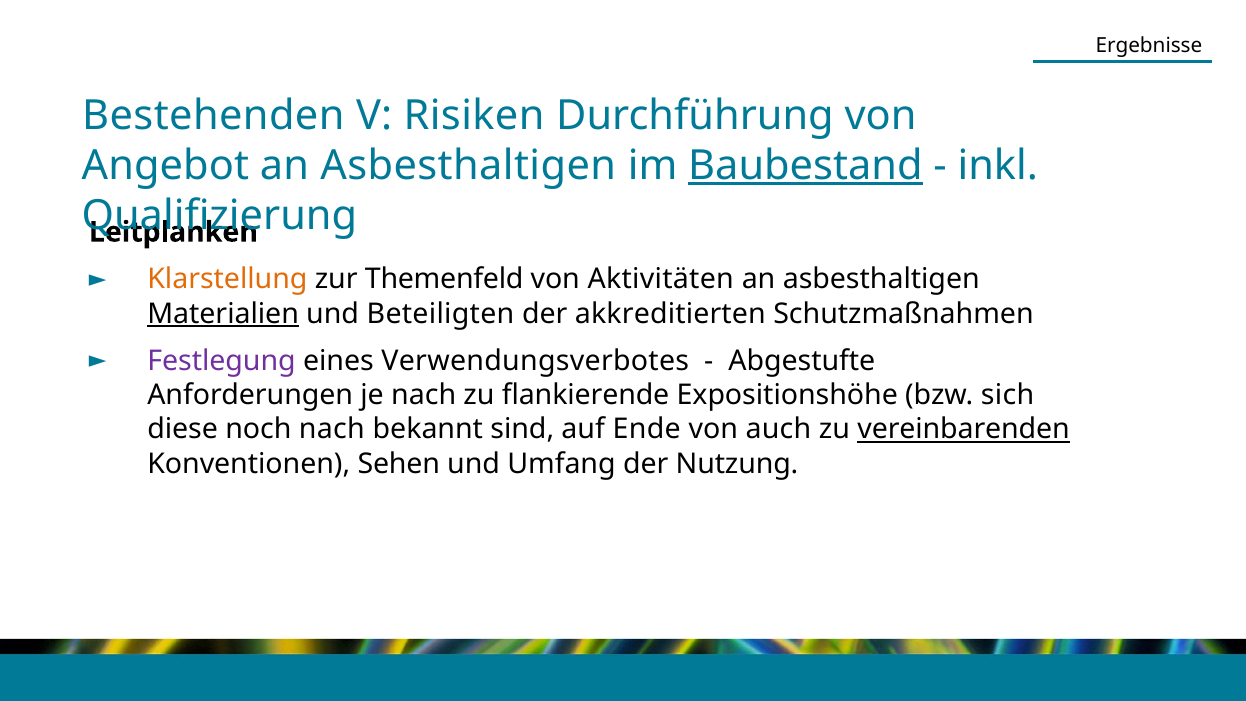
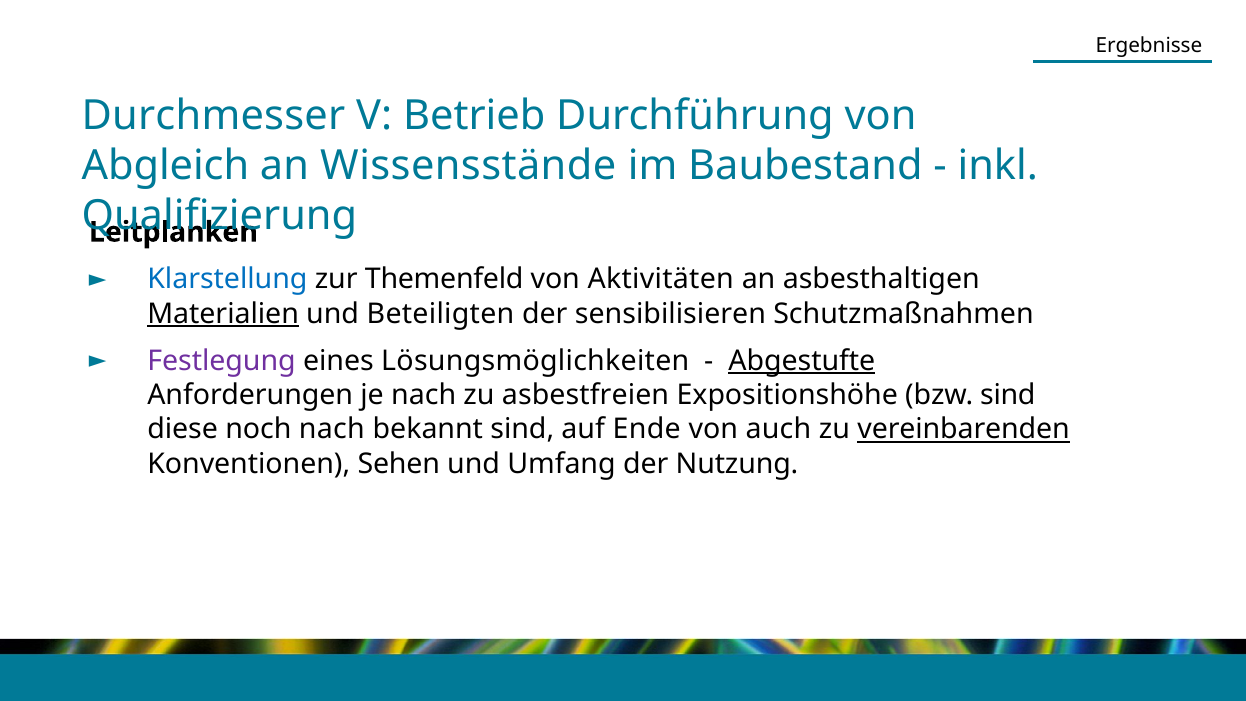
Bestehenden: Bestehenden -> Durchmesser (213, 116)
Risiken: Risiken -> Betrieb (474, 116)
Angebot: Angebot -> Abgleich (165, 166)
Asbesthaltigen: Asbesthaltigen -> Wissensstände (468, 166)
Baubestand underline: present -> none (805, 166)
Klarstellung colour: orange -> blue (227, 279)
akkreditierten: akkreditierten -> sensibilisieren (670, 314)
Verwendungsverbotes: Verwendungsverbotes -> Lösungsmöglichkeiten (535, 361)
Abgestufte underline: none -> present (802, 361)
flankierende: flankierende -> asbestfreien (586, 395)
bzw sich: sich -> sind (1008, 395)
